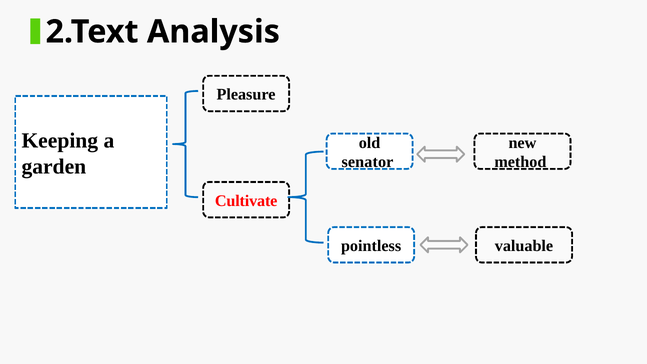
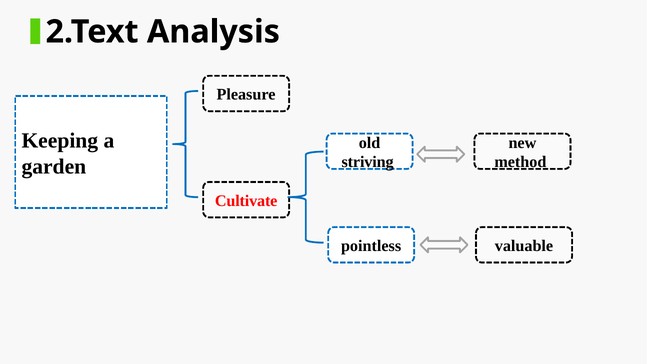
senator: senator -> striving (368, 162)
